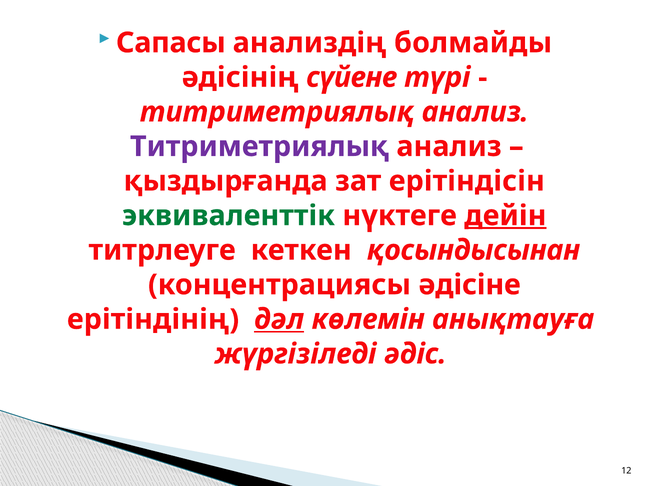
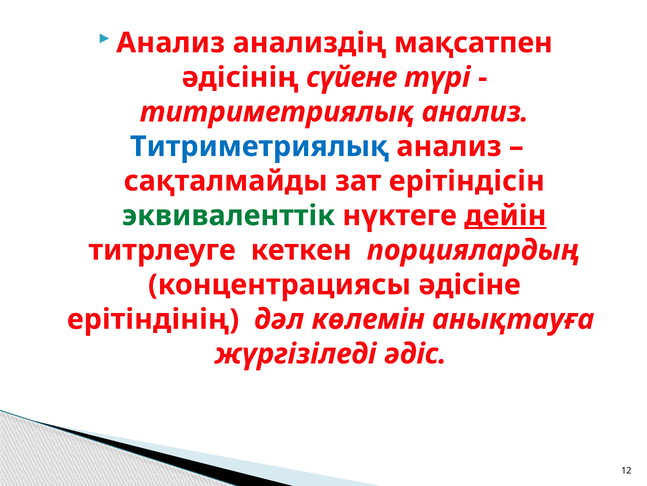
Сапасы: Сапасы -> Анализ (171, 43)
болмайды: болмайды -> мақсатпен (473, 43)
Титриметриялық colour: purple -> blue (259, 146)
қыздырғанда: қыздырғанда -> сақталмайды (226, 181)
қосындысынан: қосындысынан -> порциялардың (473, 250)
дәл underline: present -> none (279, 319)
